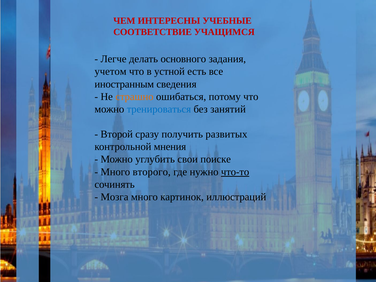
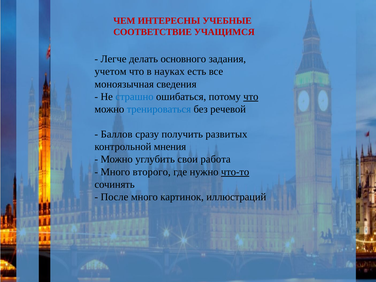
устной: устной -> науках (169, 72)
иностранным: иностранным -> моноязычная (124, 84)
страшно colour: orange -> blue (134, 97)
что underline: none -> present (251, 97)
занятий: занятий -> речевой (228, 109)
Второй: Второй -> Баллов (117, 134)
поиске: поиске -> работа (216, 159)
Мозга: Мозга -> После (114, 197)
